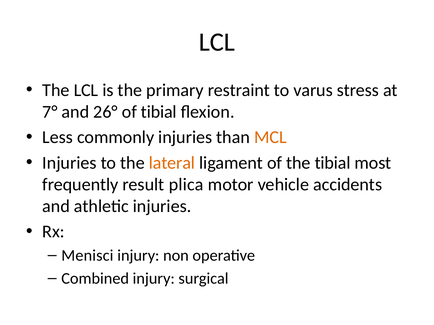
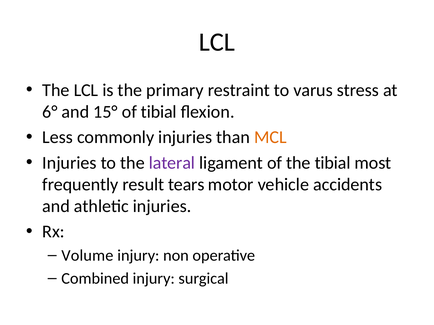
7°: 7° -> 6° (50, 112)
26°: 26° -> 15° (106, 112)
lateral colour: orange -> purple (172, 163)
plica: plica -> tears (186, 185)
Menisci: Menisci -> Volume (87, 256)
